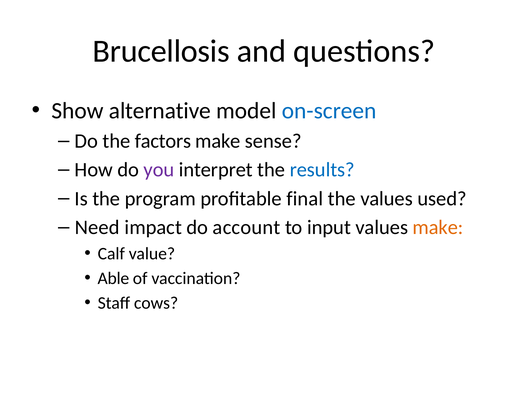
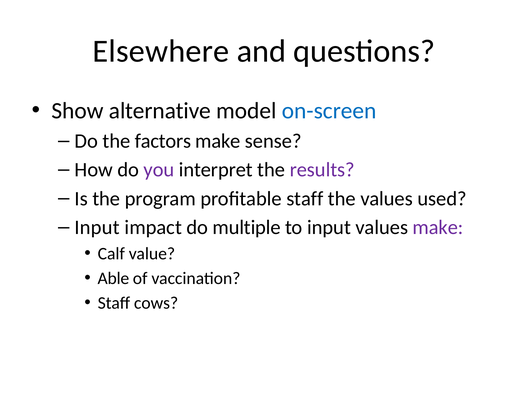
Brucellosis: Brucellosis -> Elsewhere (161, 51)
results colour: blue -> purple (322, 170)
profitable final: final -> staff (305, 199)
Need: Need -> Input (97, 227)
account: account -> multiple (247, 227)
make colour: orange -> purple (438, 227)
